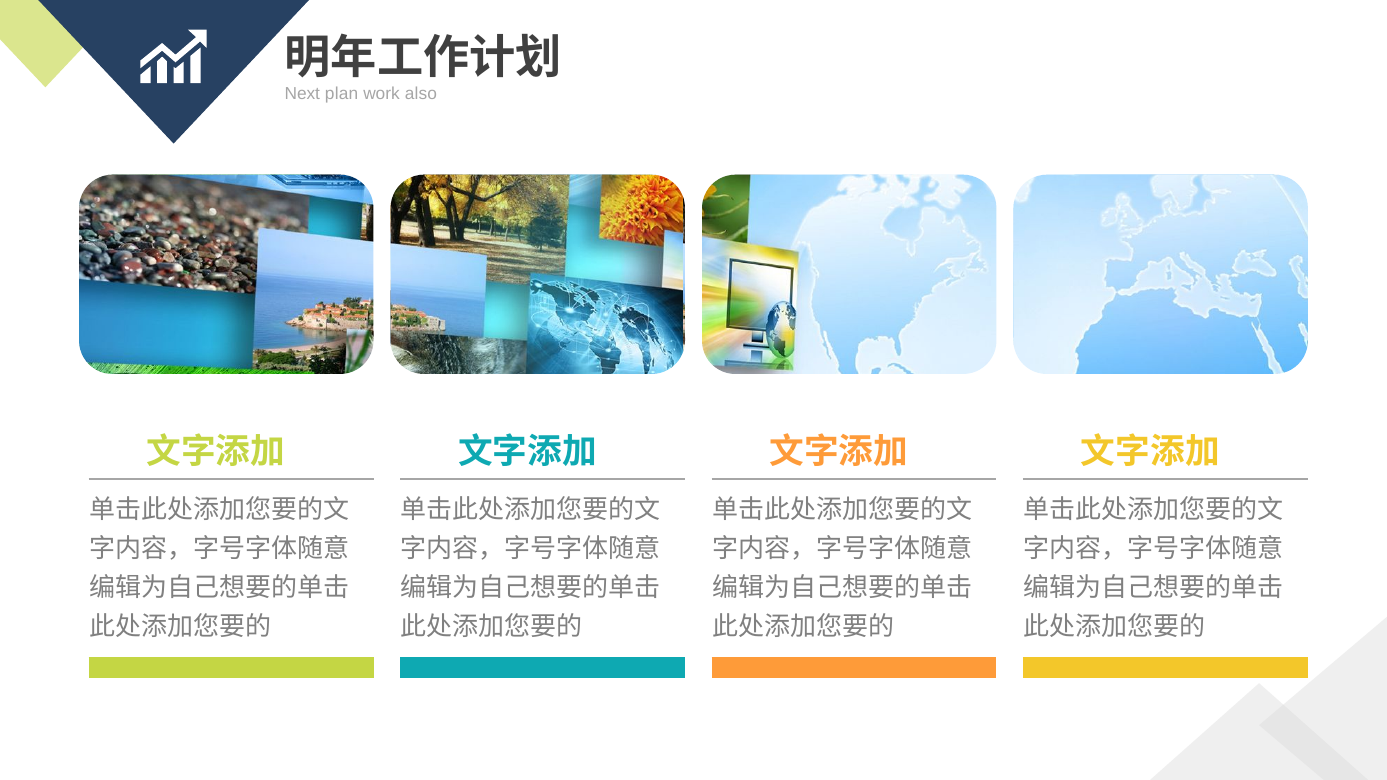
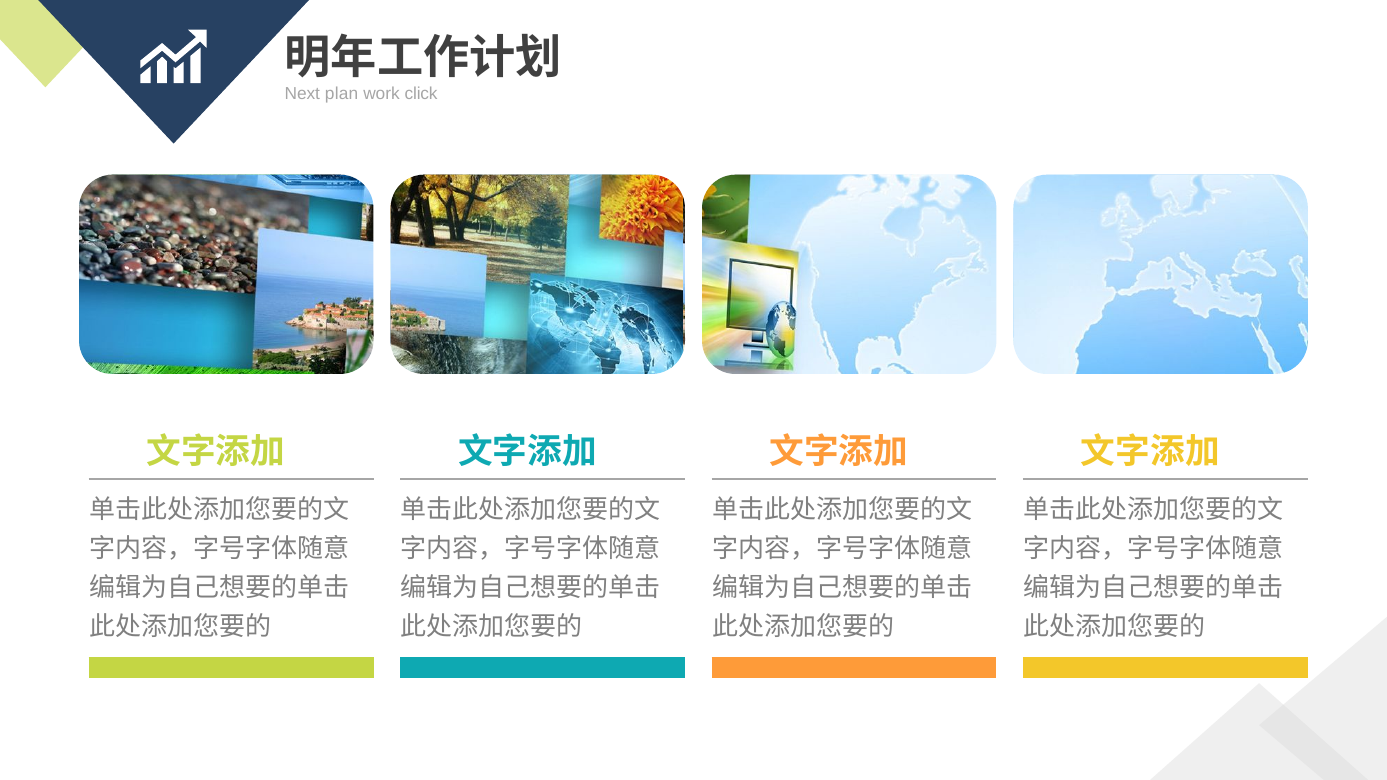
also: also -> click (421, 94)
